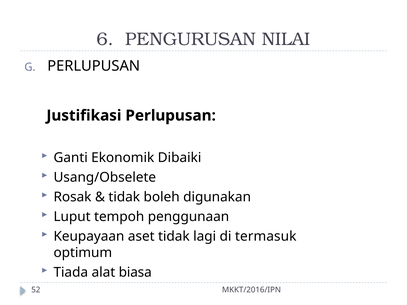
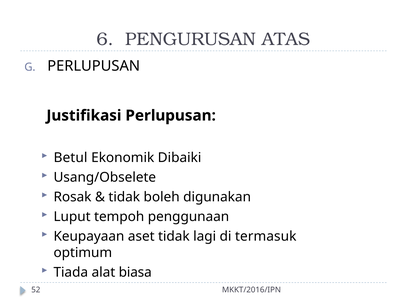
NILAI: NILAI -> ATAS (286, 39)
Ganti: Ganti -> Betul (71, 158)
